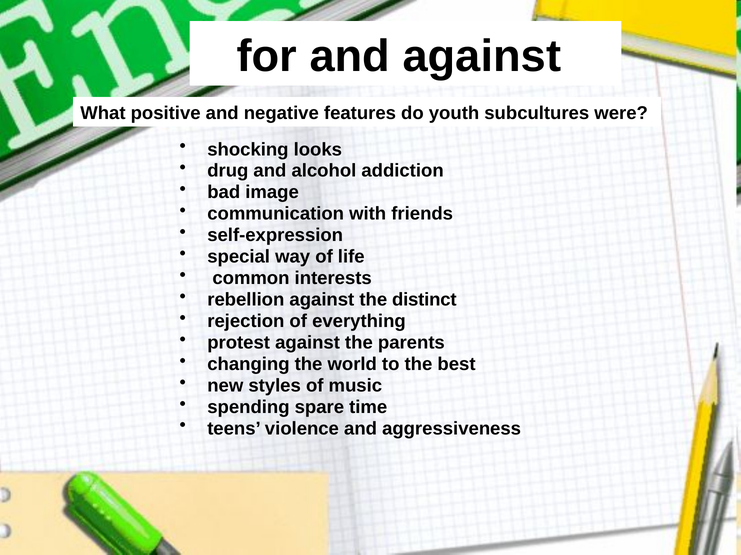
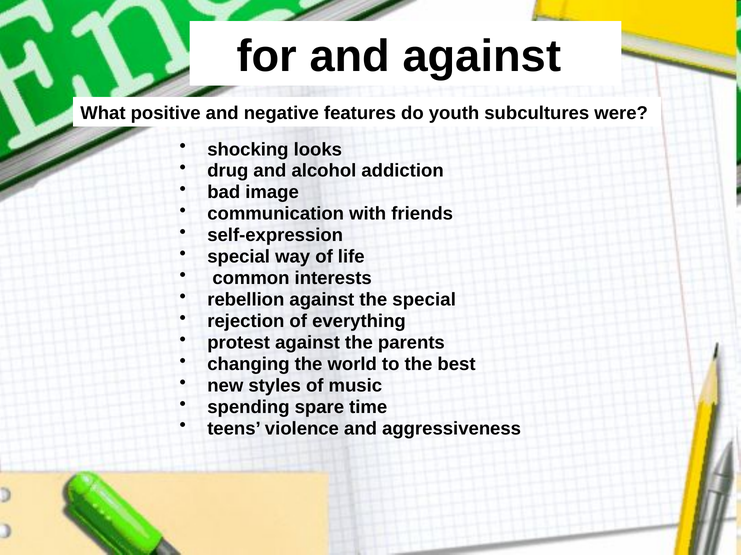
the distinct: distinct -> special (424, 300)
